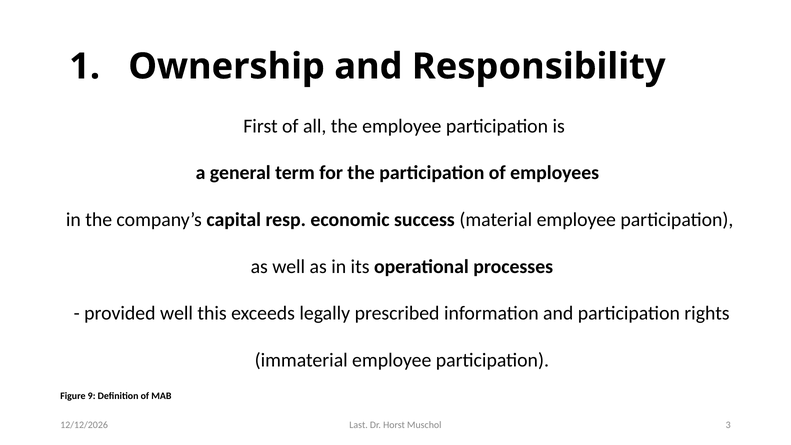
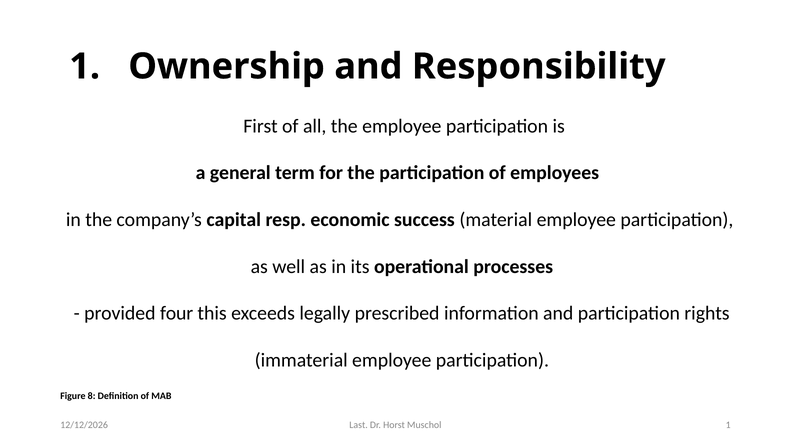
provided well: well -> four (177, 313)
9: 9 -> 8 (92, 396)
Muschol 3: 3 -> 1 (728, 425)
